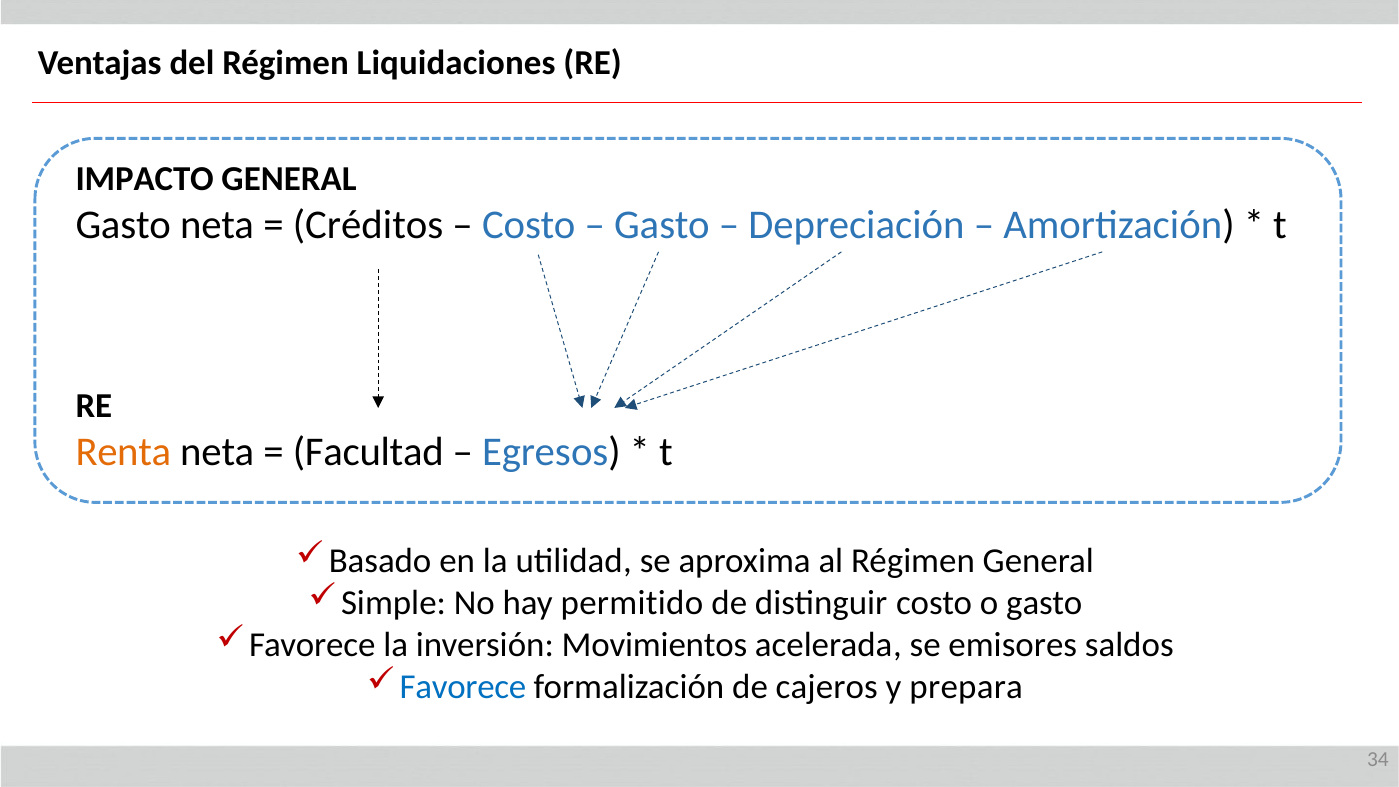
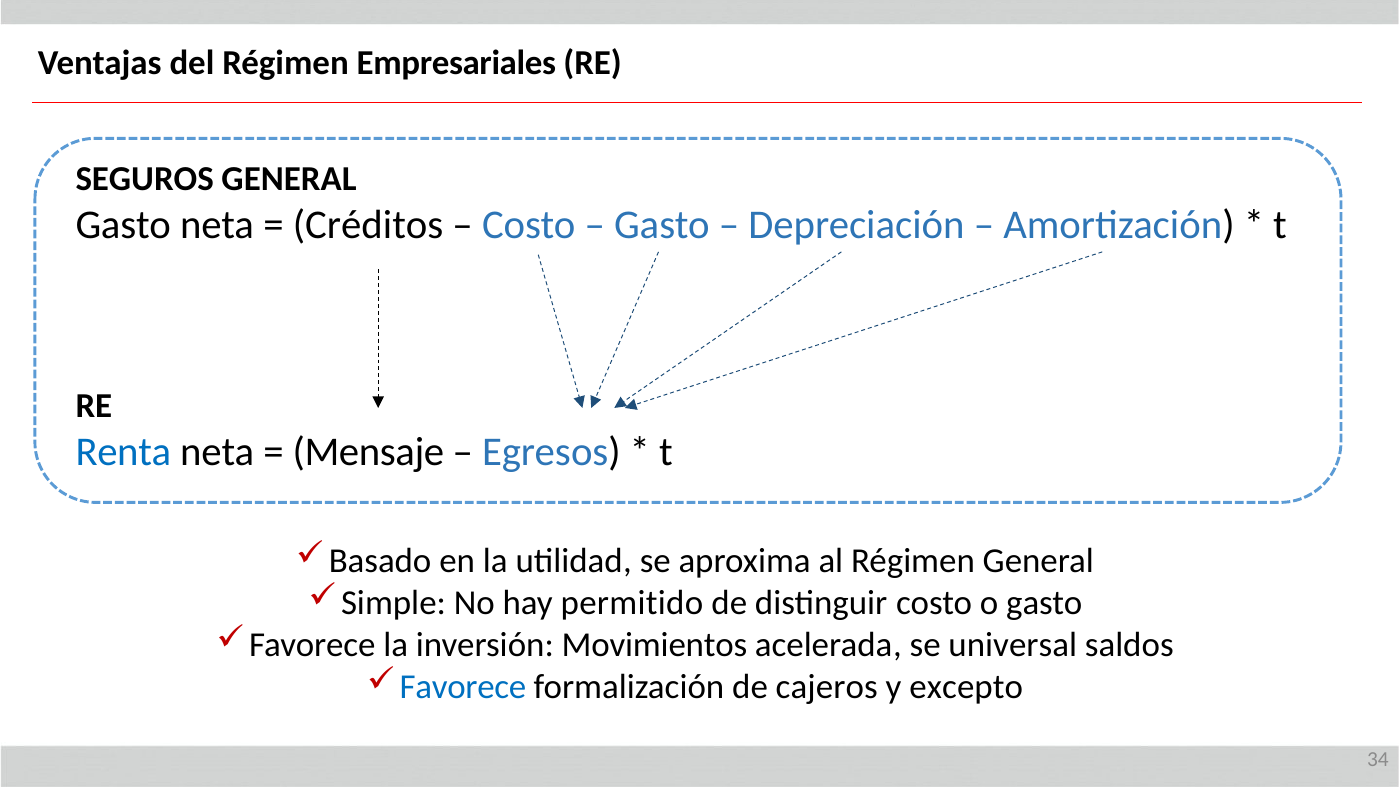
Liquidaciones: Liquidaciones -> Empresariales (456, 63)
IMPACTO: IMPACTO -> SEGUROS (145, 179)
Renta colour: orange -> blue (123, 452)
Facultad: Facultad -> Mensaje (368, 452)
emisores: emisores -> universal (1013, 645)
prepara: prepara -> excepto (966, 687)
